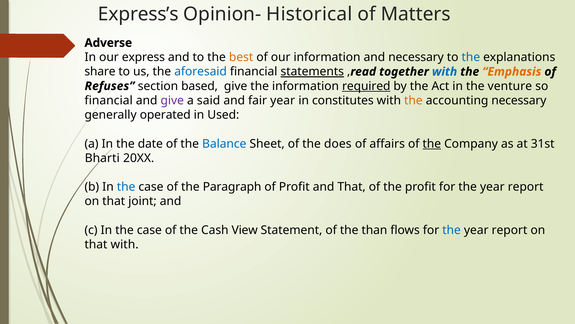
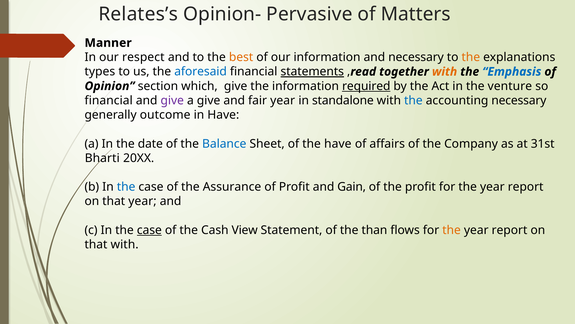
Express’s: Express’s -> Relates’s (138, 14)
Historical: Historical -> Pervasive (309, 14)
Adverse: Adverse -> Manner (108, 43)
express: express -> respect (143, 57)
the colour: blue -> orange (471, 57)
share: share -> types (100, 72)
with colour: blue -> orange (445, 72)
Emphasis colour: orange -> blue (512, 72)
Refuses: Refuses -> Opinion (110, 86)
based: based -> which (199, 86)
a said: said -> give (209, 100)
constitutes: constitutes -> standalone (343, 100)
the colour: orange -> blue (413, 100)
operated: operated -> outcome (165, 115)
in Used: Used -> Have (223, 115)
the does: does -> have (338, 143)
the underline: present -> none (432, 143)
Paragraph: Paragraph -> Assurance (232, 187)
and That: That -> Gain (352, 187)
that joint: joint -> year (142, 201)
case underline: none -> present (149, 230)
the colour: blue -> orange (452, 230)
